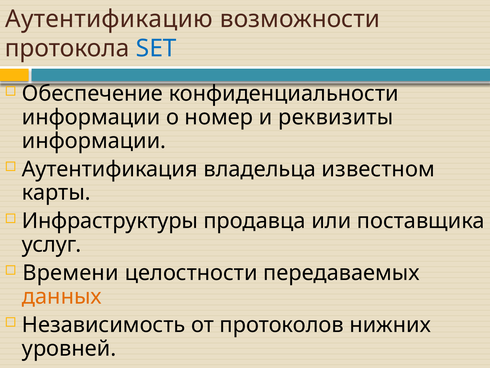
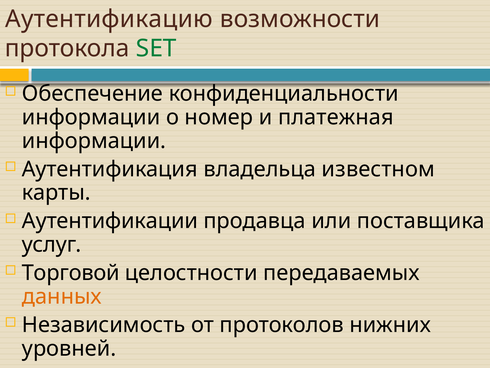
SET colour: blue -> green (156, 48)
реквизиты: реквизиты -> платежная (336, 117)
Инфраструктуры: Инфраструктуры -> Аутентификации (110, 221)
Времени: Времени -> Торговой (71, 273)
